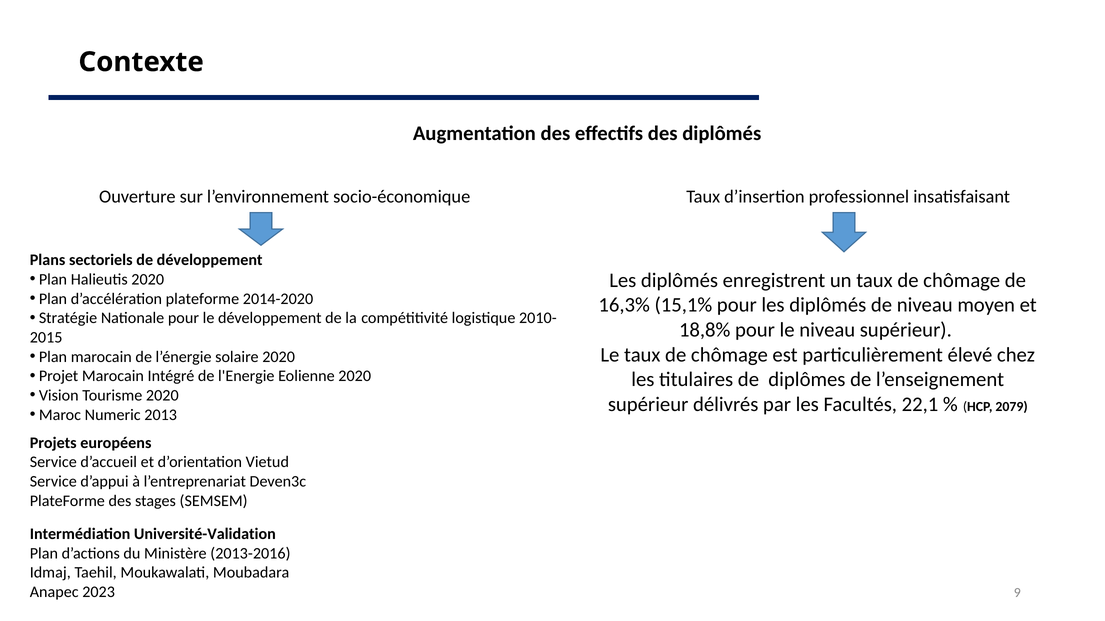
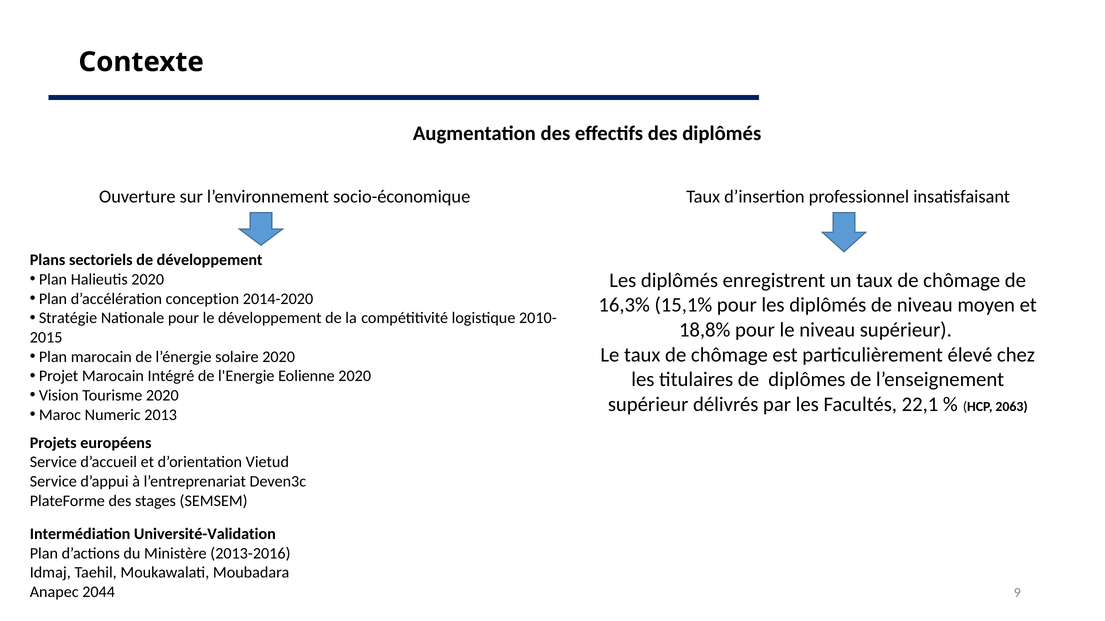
d’accélération plateforme: plateforme -> conception (202, 299)
2079: 2079 -> 2063 (1012, 407)
2023: 2023 -> 2044 (99, 593)
